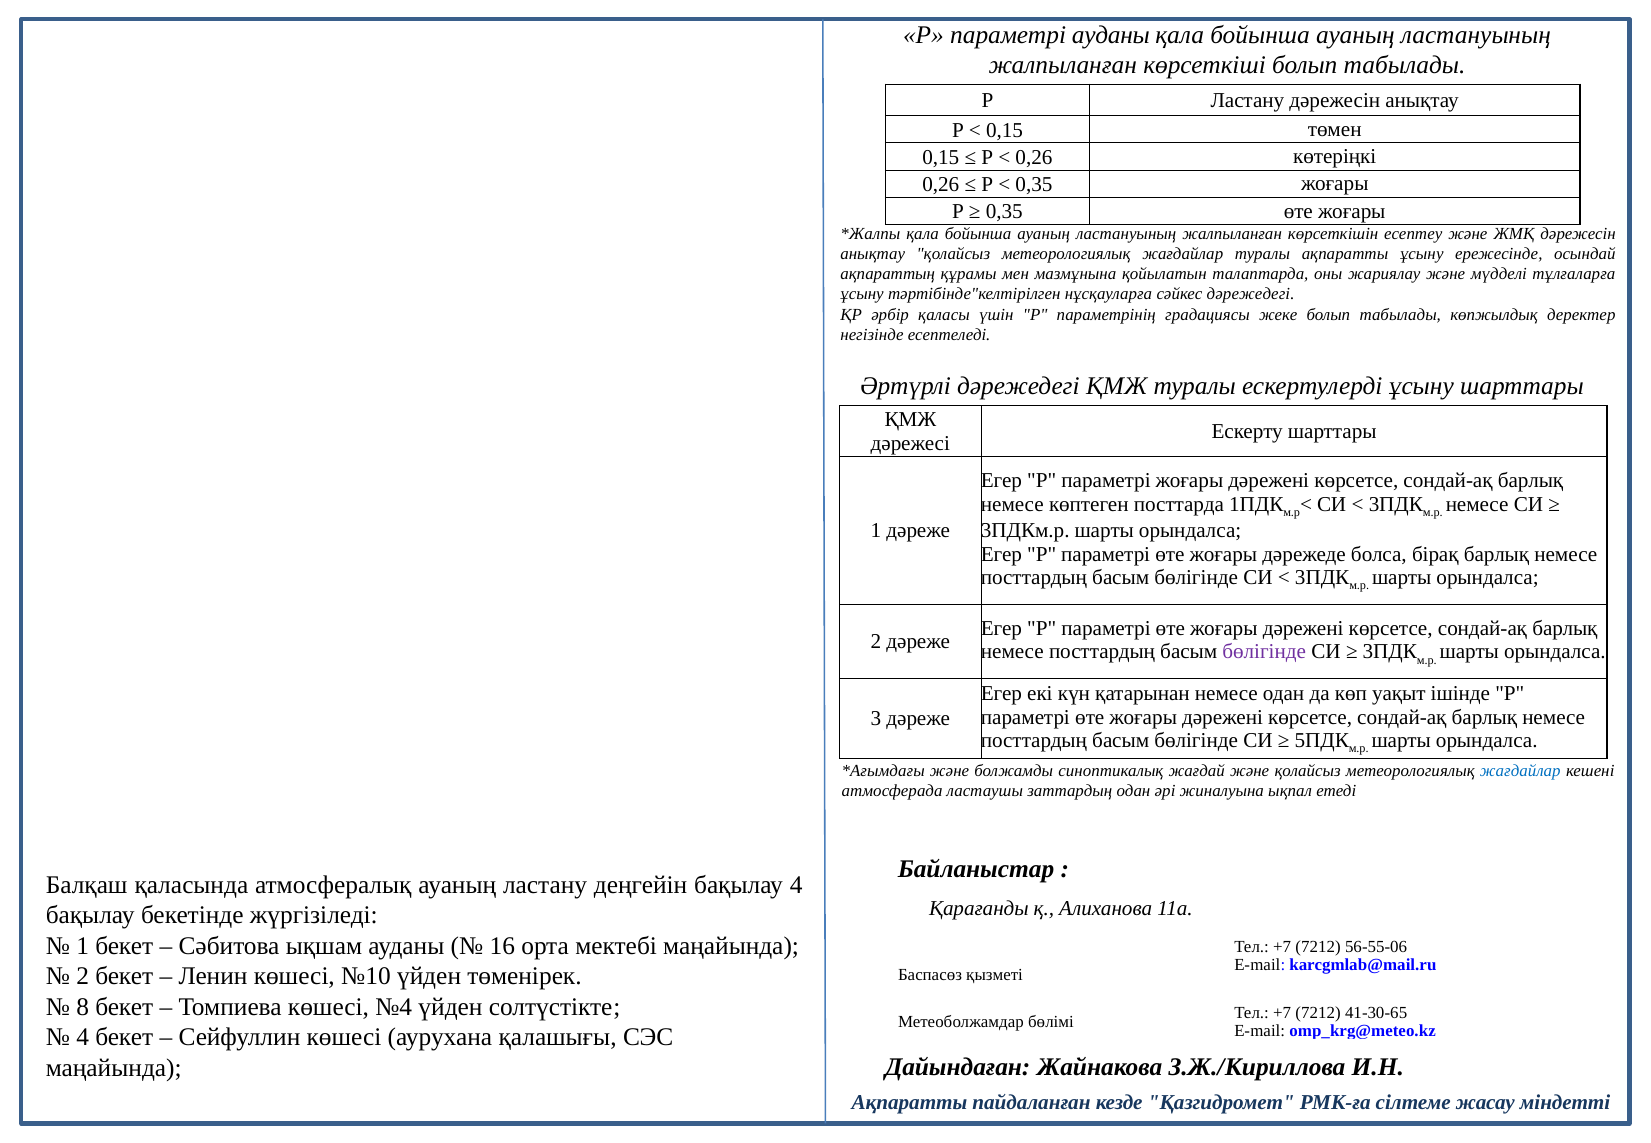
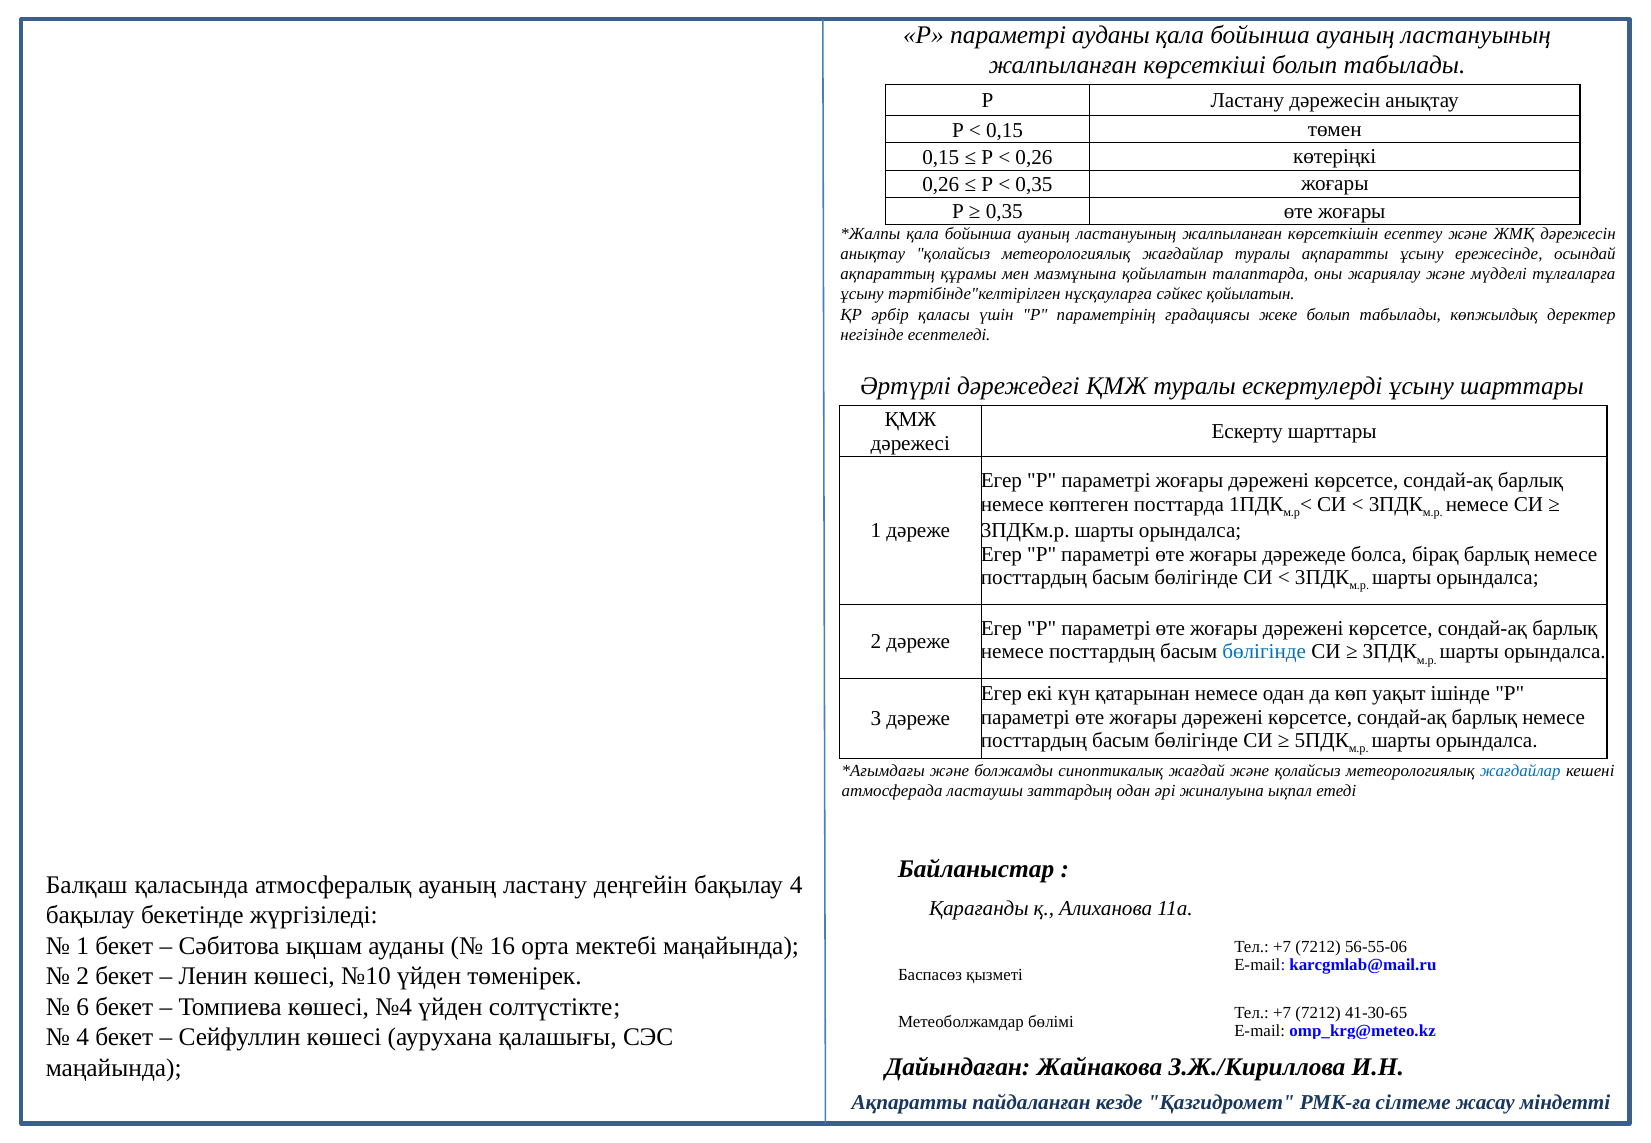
сәйкес дәрежедегі: дәрежедегі -> қойылатын (1251, 294)
бөлігінде colour: purple -> blue (1264, 652)
8: 8 -> 6 (83, 1007)
